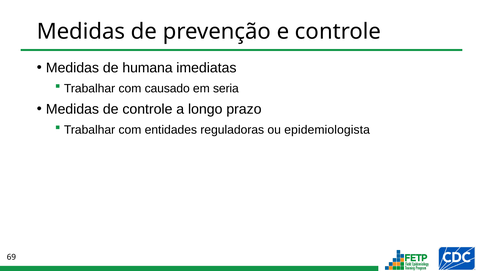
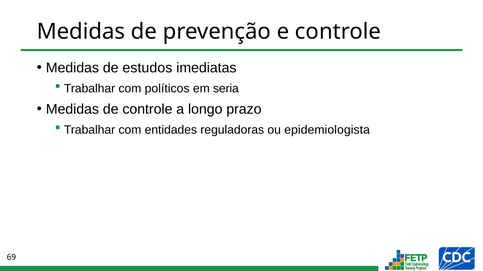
humana: humana -> estudos (147, 68)
causado: causado -> políticos (167, 89)
